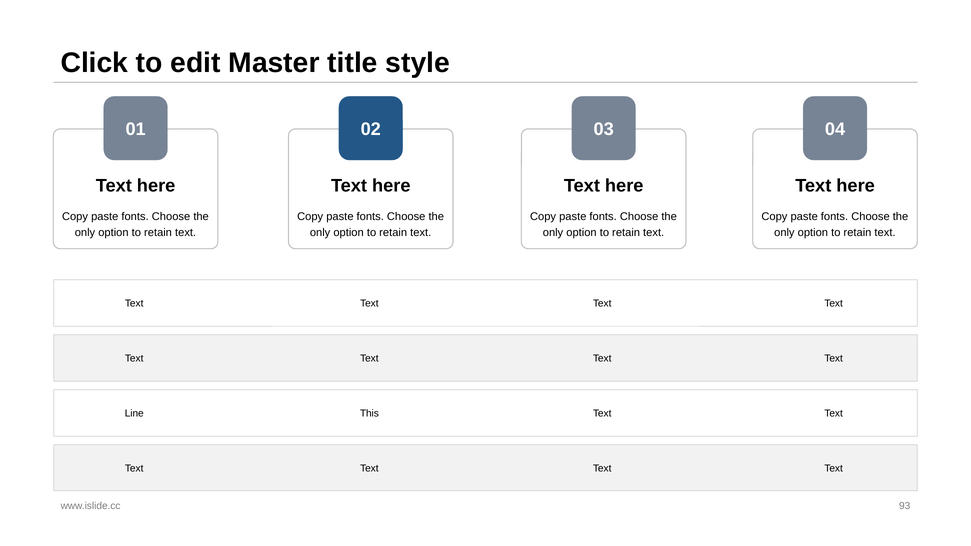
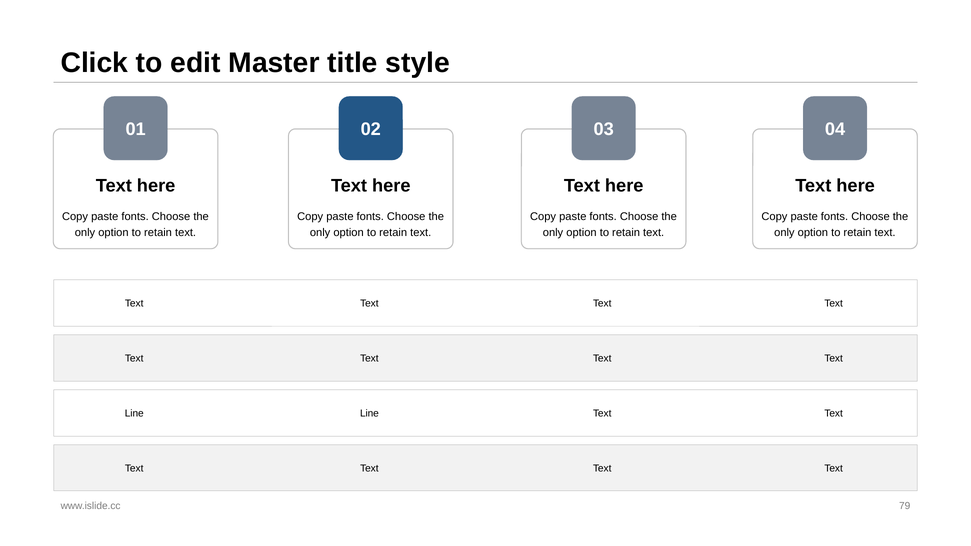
This: This -> Line (369, 414)
93: 93 -> 79 (905, 506)
